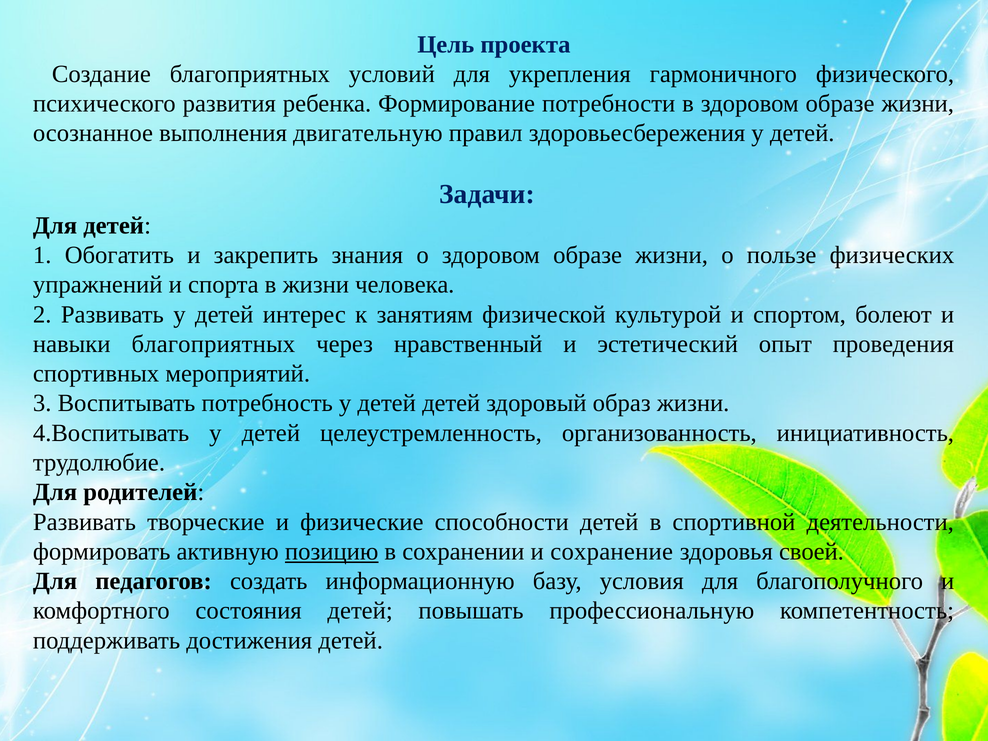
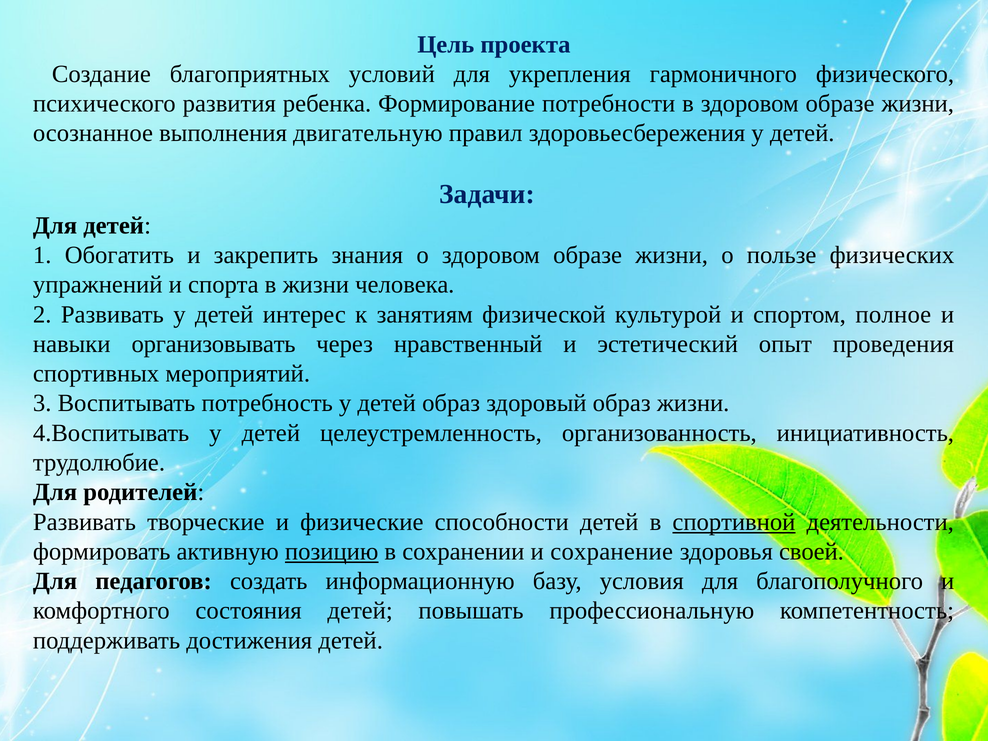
болеют: болеют -> полное (893, 314)
навыки благоприятных: благоприятных -> организовывать (214, 344)
детей детей: детей -> образ (451, 403)
спортивной underline: none -> present (734, 522)
